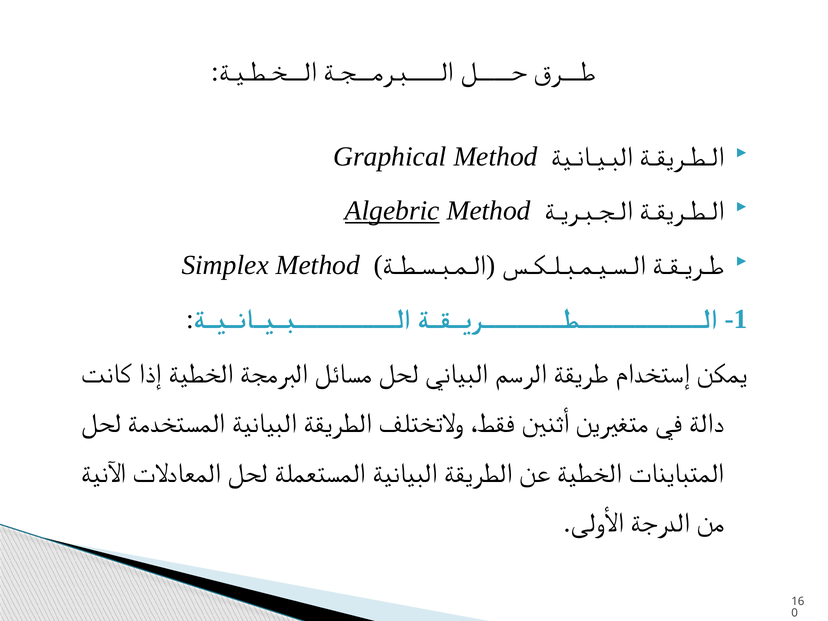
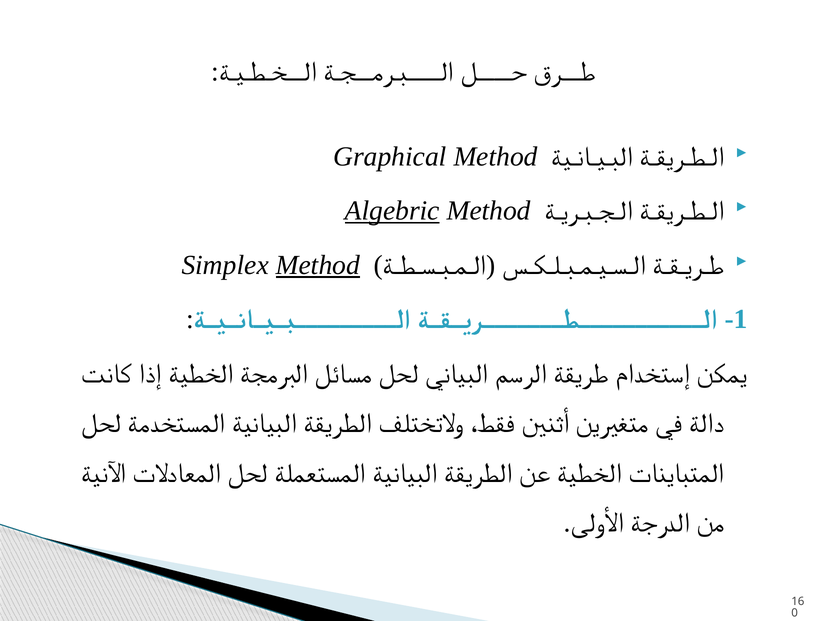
Method underline: none -> present (318, 265)
